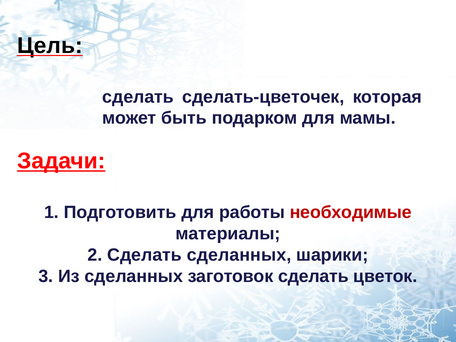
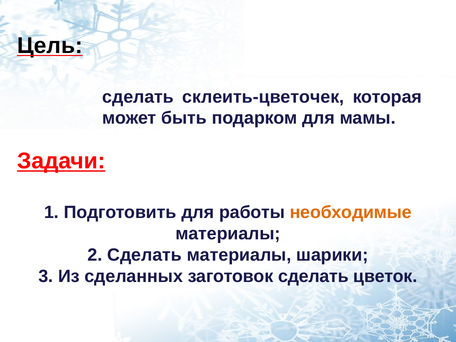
сделать-цветочек: сделать-цветочек -> склеить-цветочек (263, 97)
необходимые colour: red -> orange (351, 212)
Сделать сделанных: сделанных -> материалы (239, 255)
